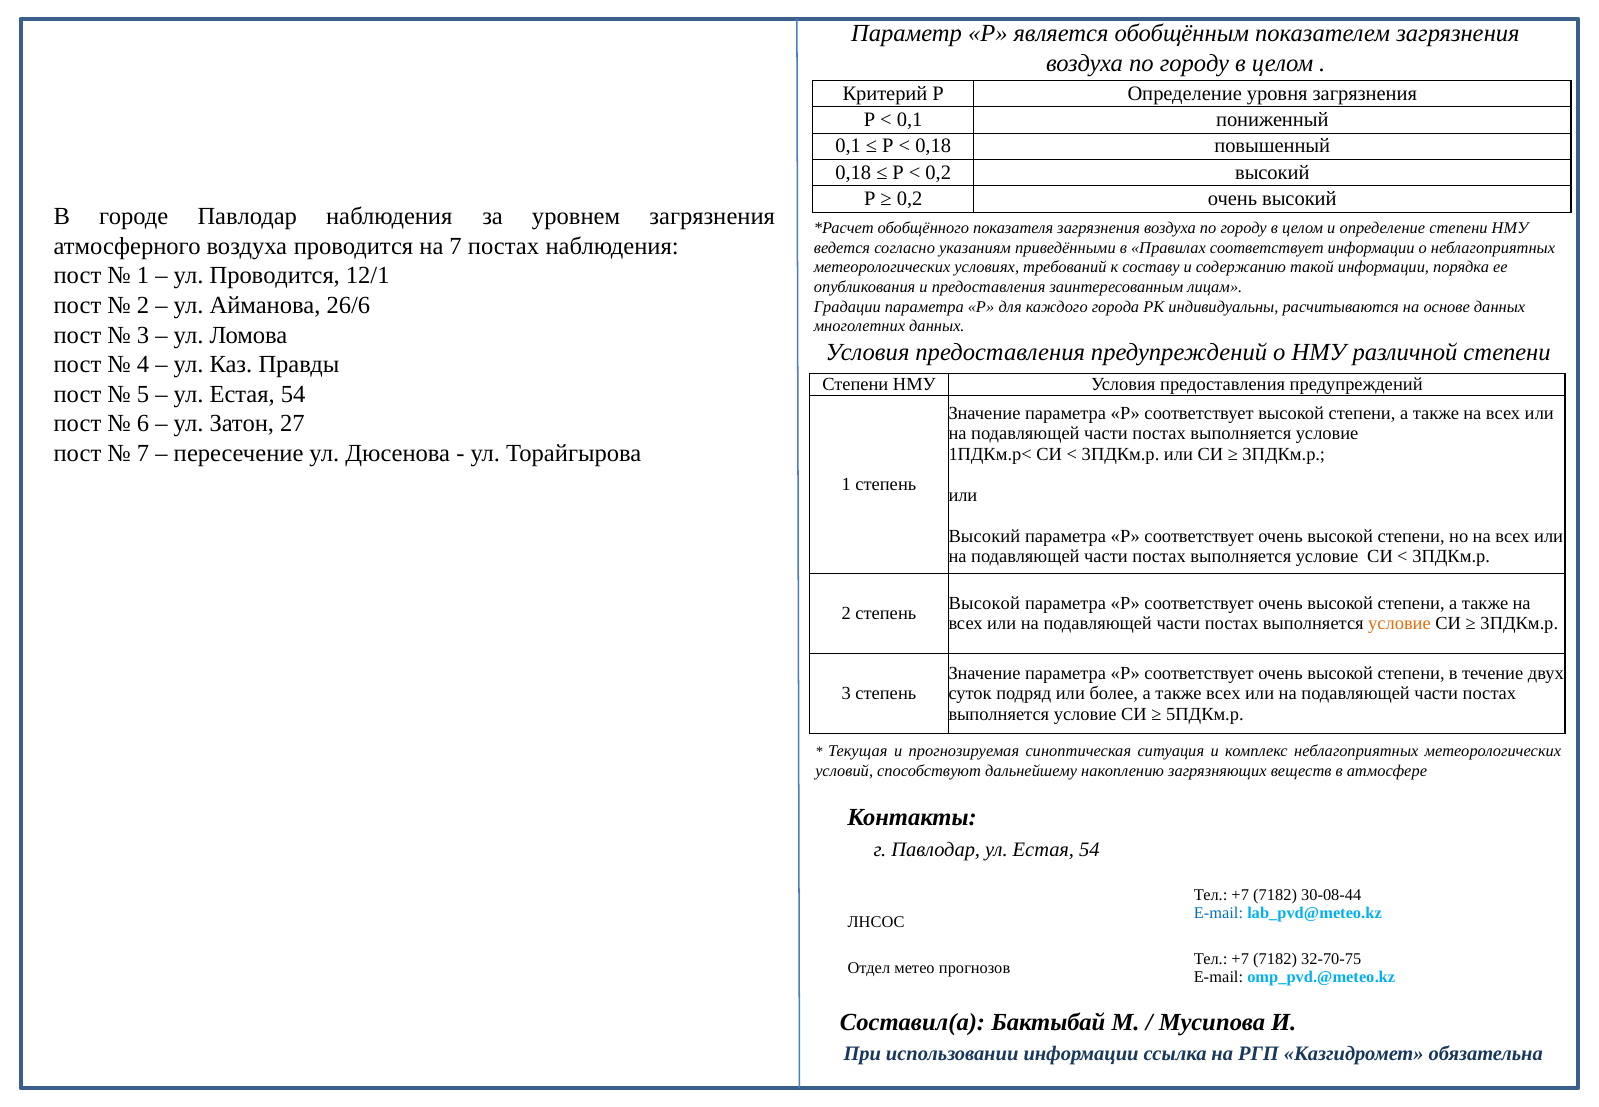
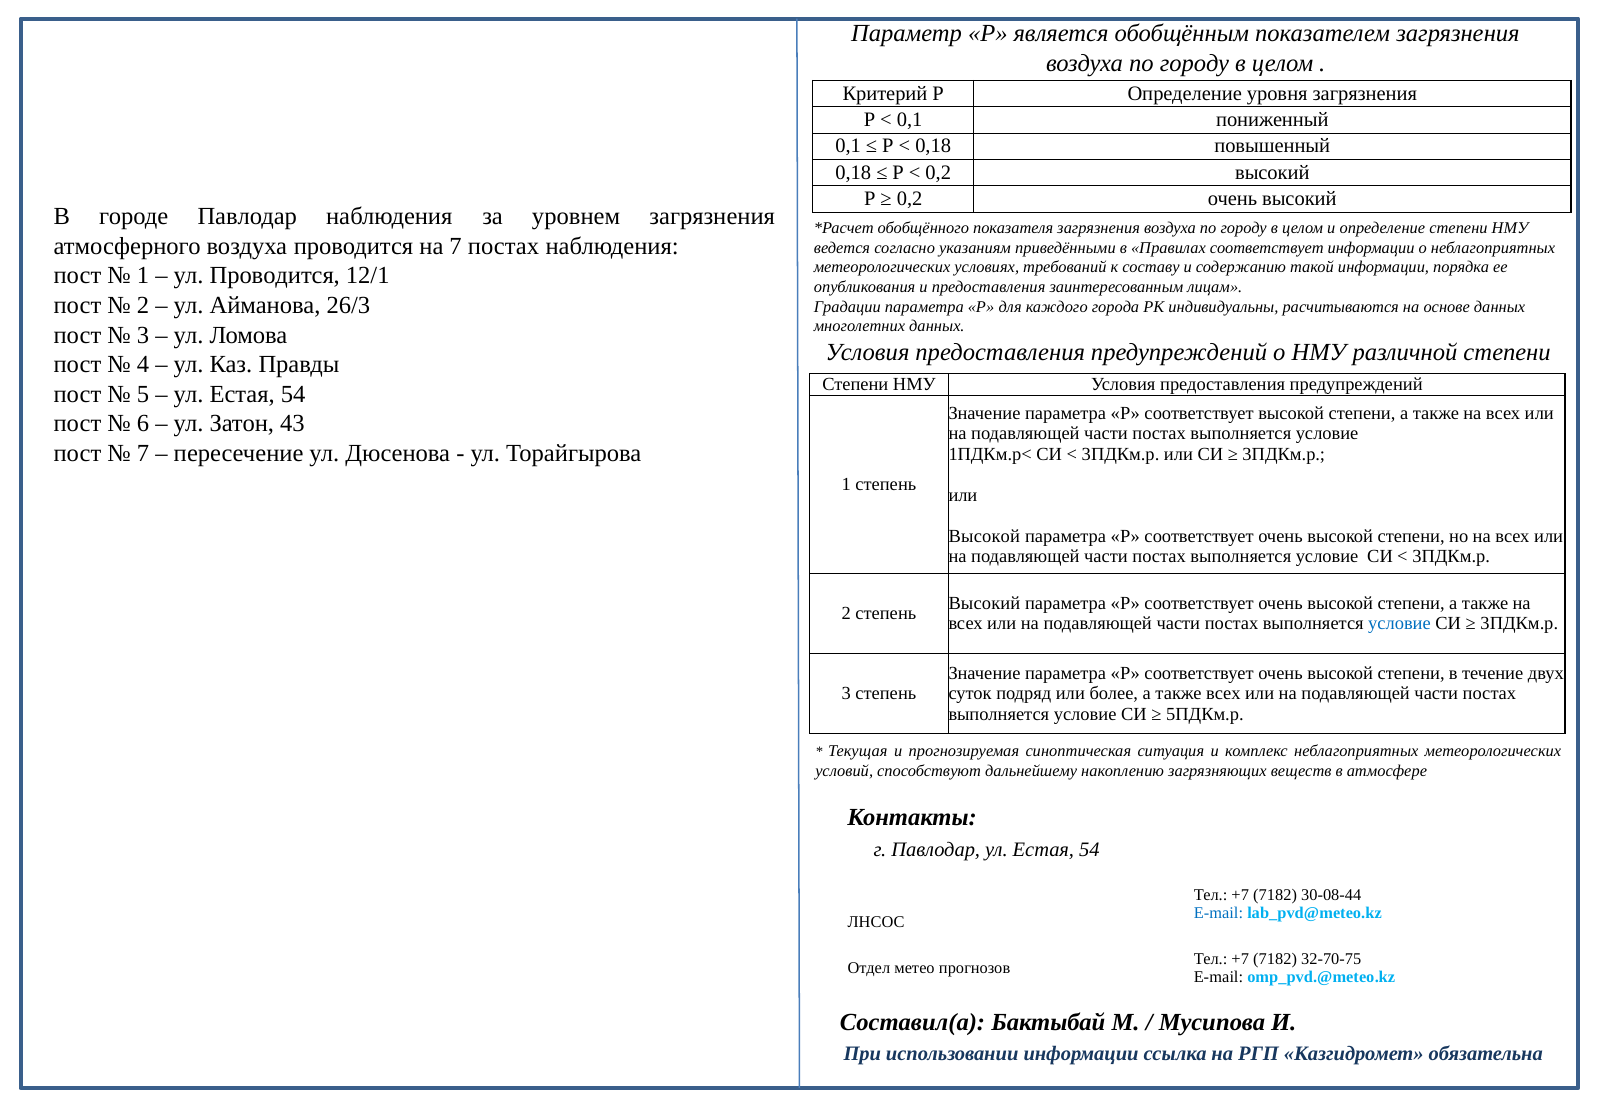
26/6: 26/6 -> 26/3 (348, 305)
27: 27 -> 43 (292, 423)
Высокий: Высокий -> Высокой (984, 536)
Высокой: Высокой -> Высокий (984, 603)
условие colour: orange -> blue (1399, 624)
